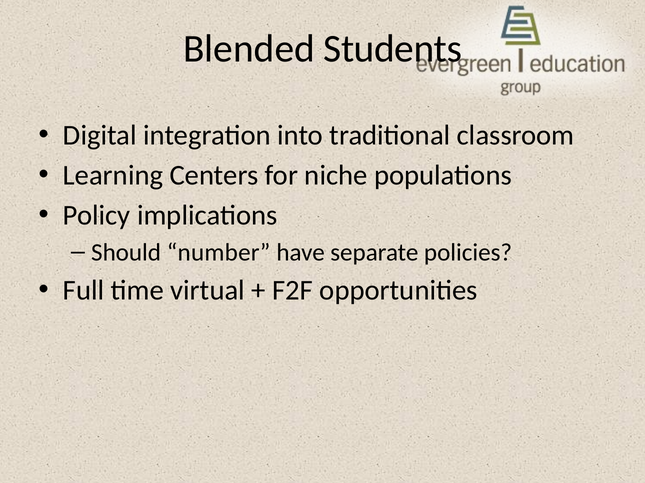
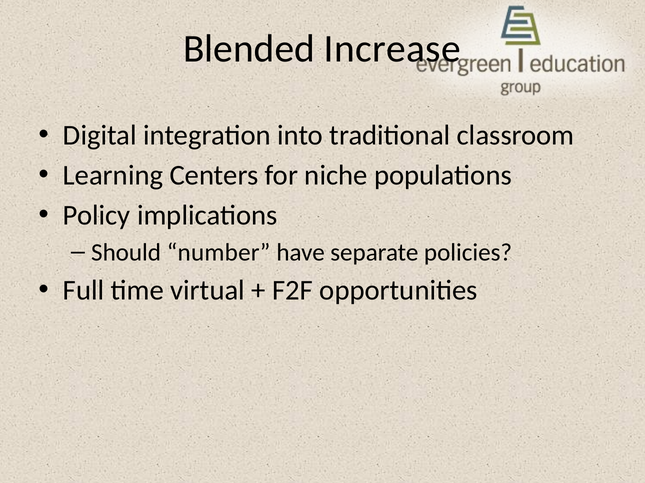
Students: Students -> Increase (392, 49)
